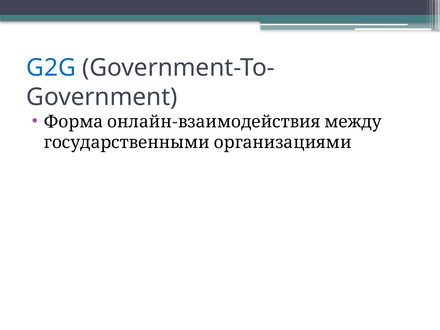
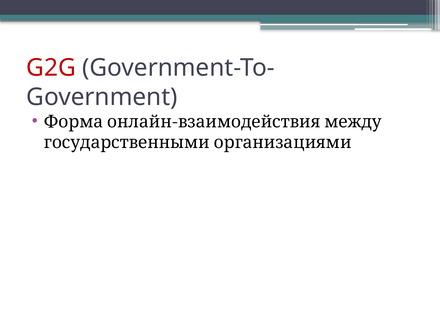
G2G colour: blue -> red (51, 68)
